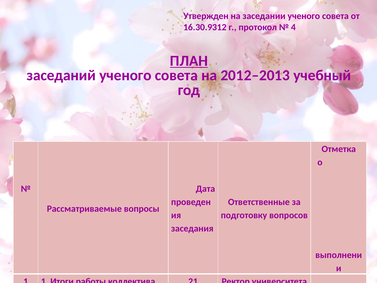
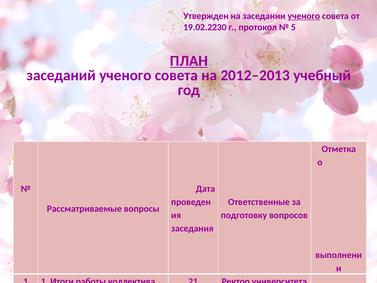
ученого underline: none -> present (304, 16)
16.30.9312: 16.30.9312 -> 19.02.2230 (205, 27)
4: 4 -> 5 (293, 27)
